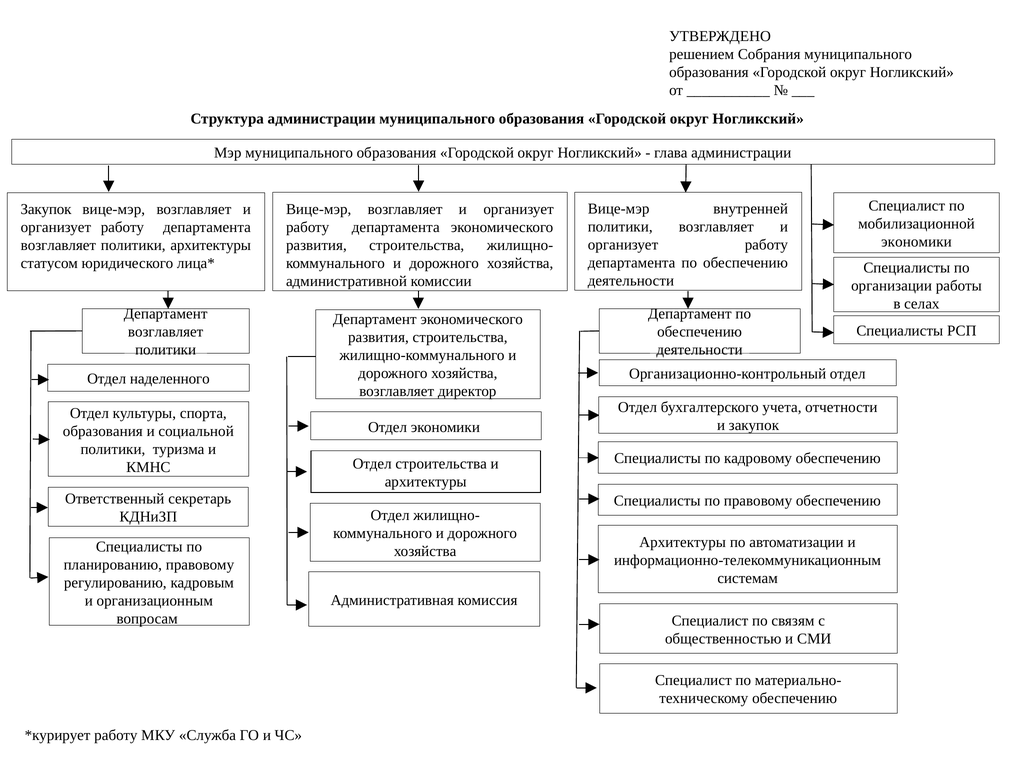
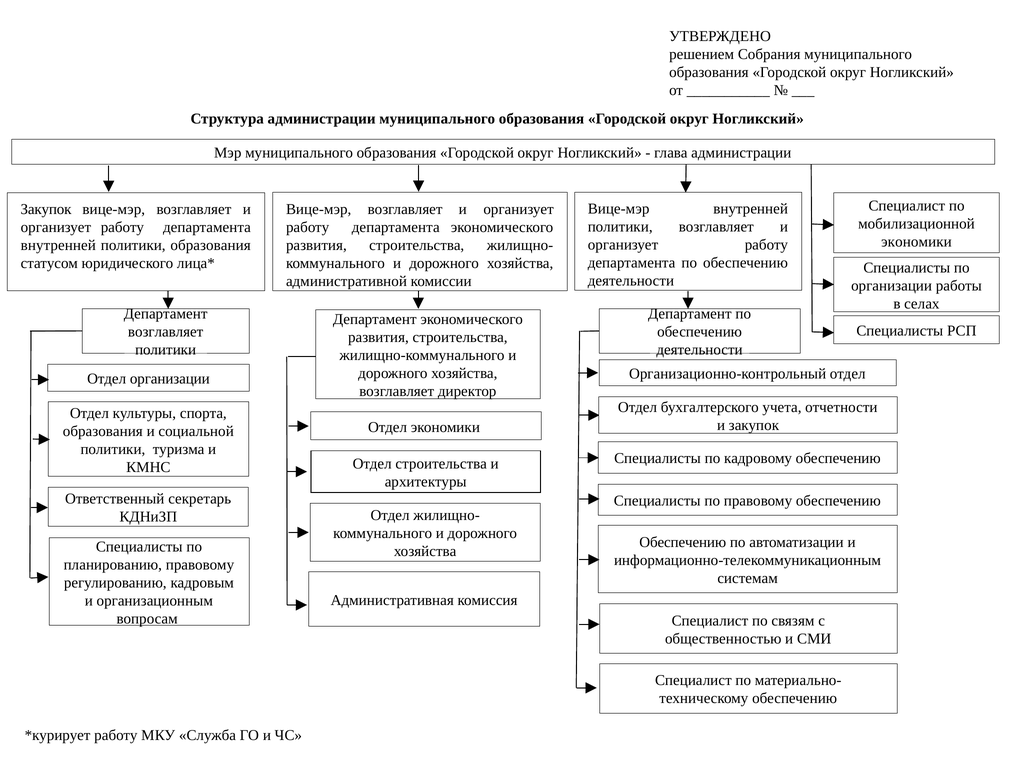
возглавляет: возглавляет -> внутренней (58, 245)
политики архитектуры: архитектуры -> образования (211, 245)
Отдел наделенного: наделенного -> организации (170, 379)
Архитектуры: Архитектуры -> Обеспечению (683, 542)
